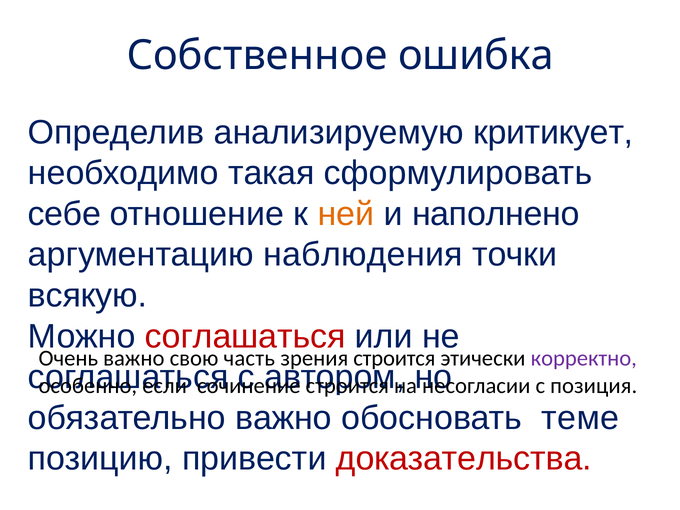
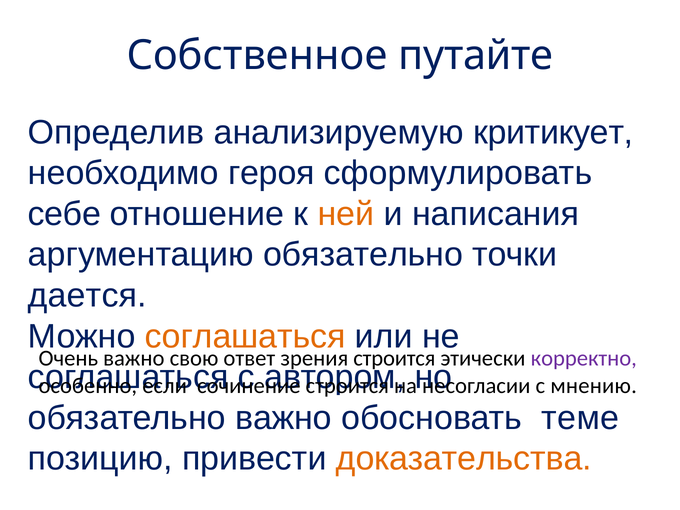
ошибка: ошибка -> путайте (476, 56)
такая: такая -> героя (271, 173)
наполнено: наполнено -> написания (496, 214)
аргументацию наблюдения: наблюдения -> обязательно (363, 255)
всякую: всякую -> дается (87, 296)
соглашаться colour: red -> orange (245, 336)
часть: часть -> ответ (249, 359)
позиция: позиция -> мнению (594, 386)
доказательства colour: red -> orange (464, 459)
